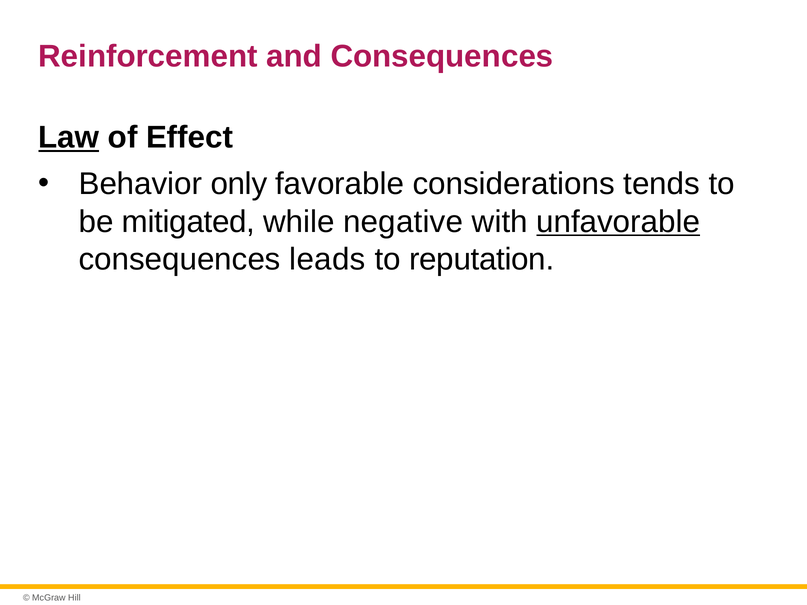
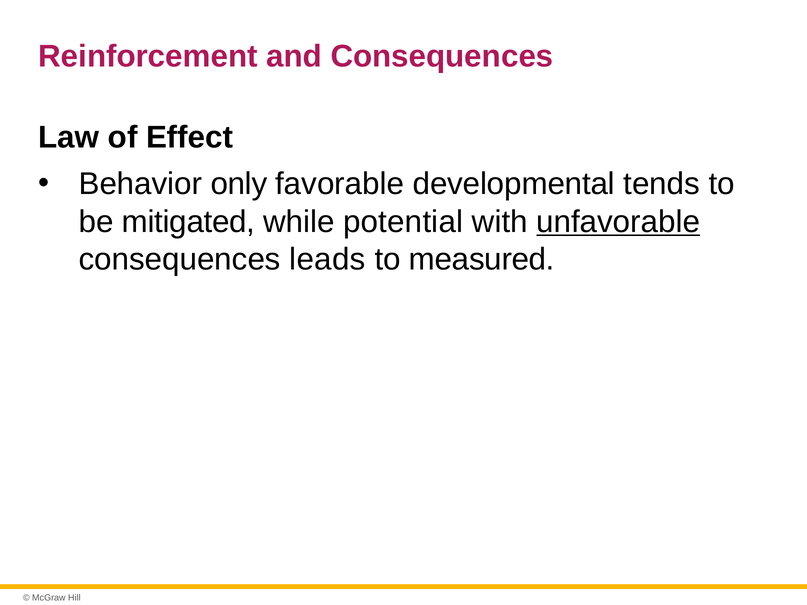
Law underline: present -> none (69, 138)
considerations: considerations -> developmental (514, 184)
negative: negative -> potential (403, 222)
reputation: reputation -> measured (482, 259)
